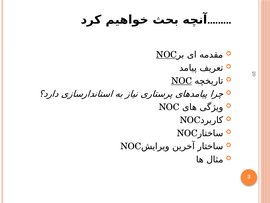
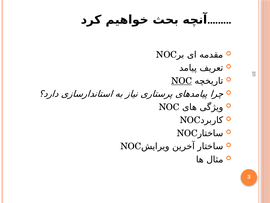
NOC underline: present -> none (167, 55)
